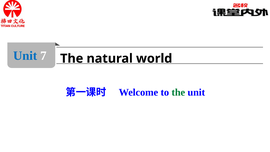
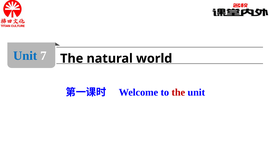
the colour: green -> red (178, 92)
